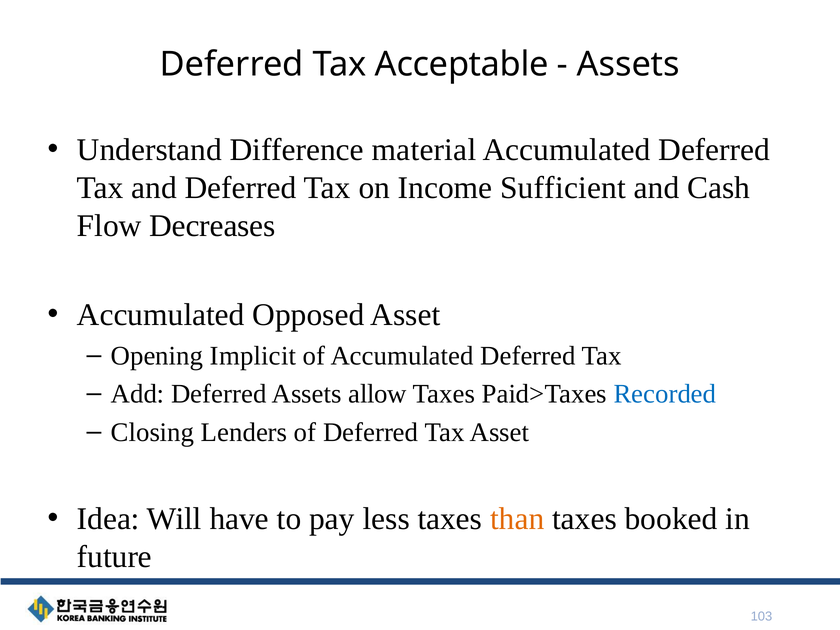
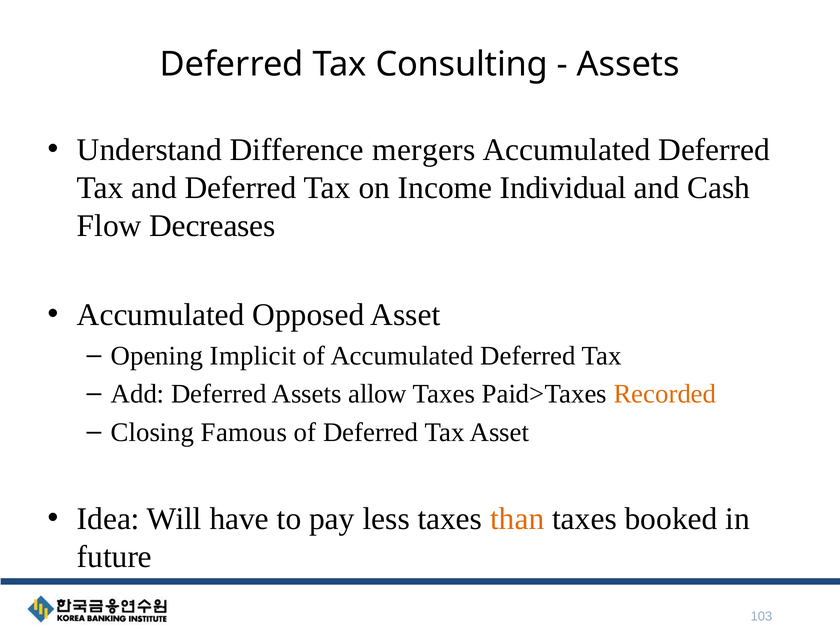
Acceptable: Acceptable -> Consulting (462, 64)
material: material -> mergers (424, 150)
Sufficient: Sufficient -> Individual (563, 188)
Recorded colour: blue -> orange (665, 394)
Lenders: Lenders -> Famous (244, 432)
